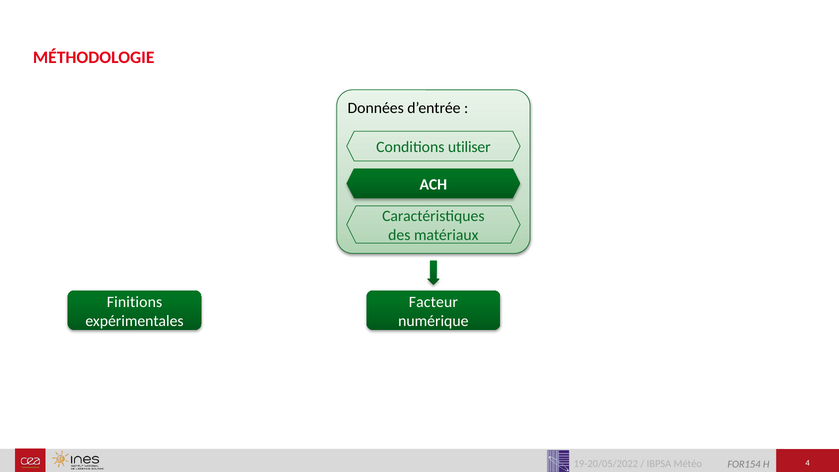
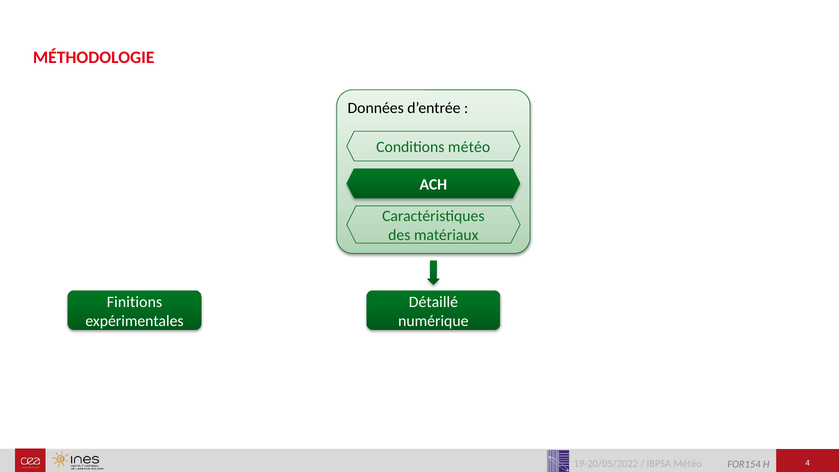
Conditions utiliser: utiliser -> météo (469, 147)
Facteur: Facteur -> Détaillé (433, 302)
